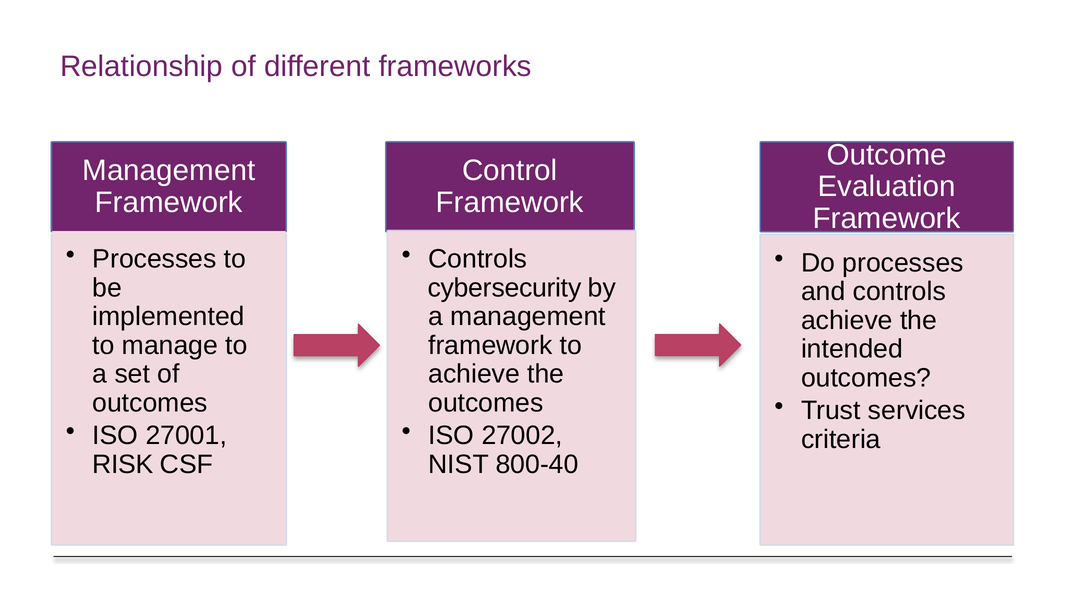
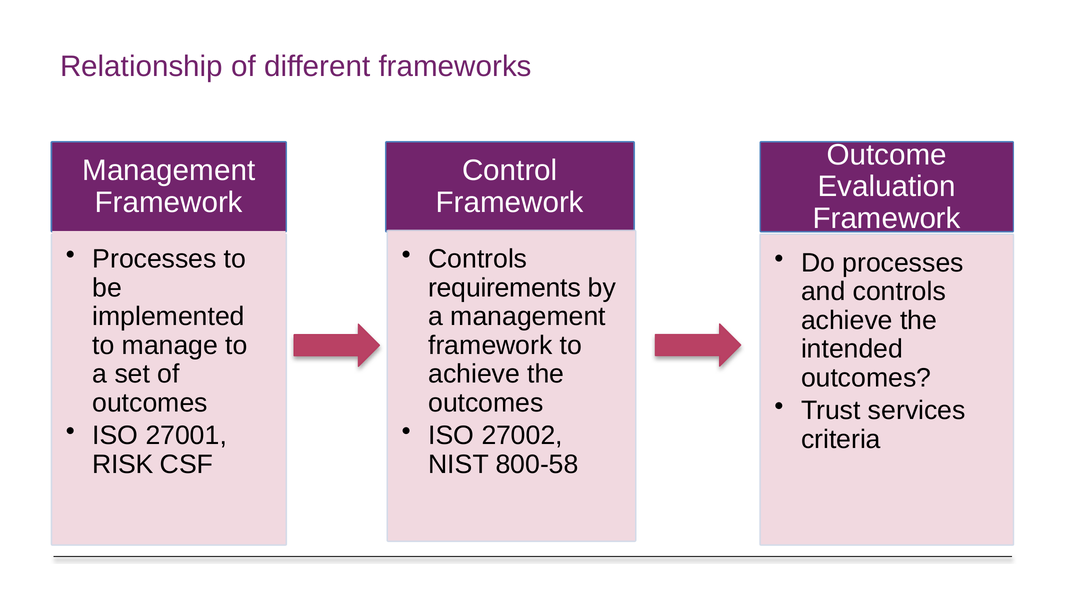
cybersecurity: cybersecurity -> requirements (505, 288)
800-40: 800-40 -> 800-58 (537, 464)
